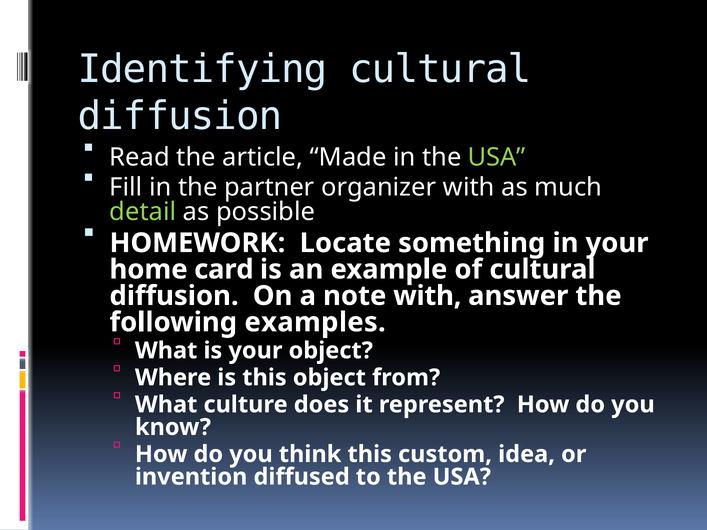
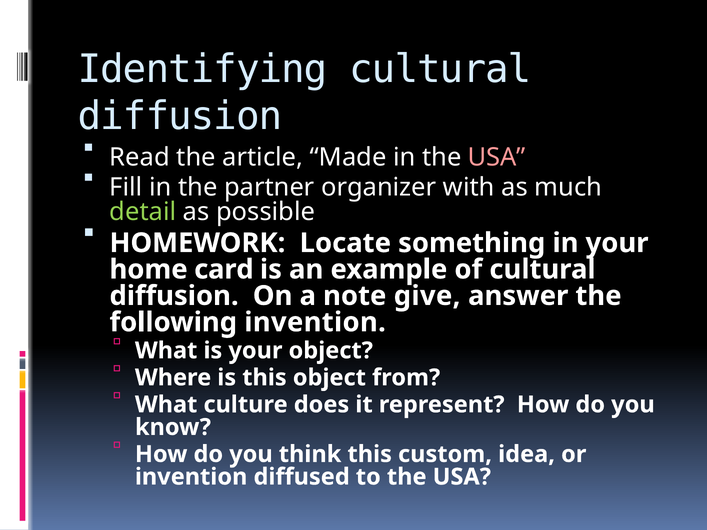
USA colour: light green -> pink (497, 157)
note with: with -> give (427, 296)
examples: examples -> invention (315, 322)
